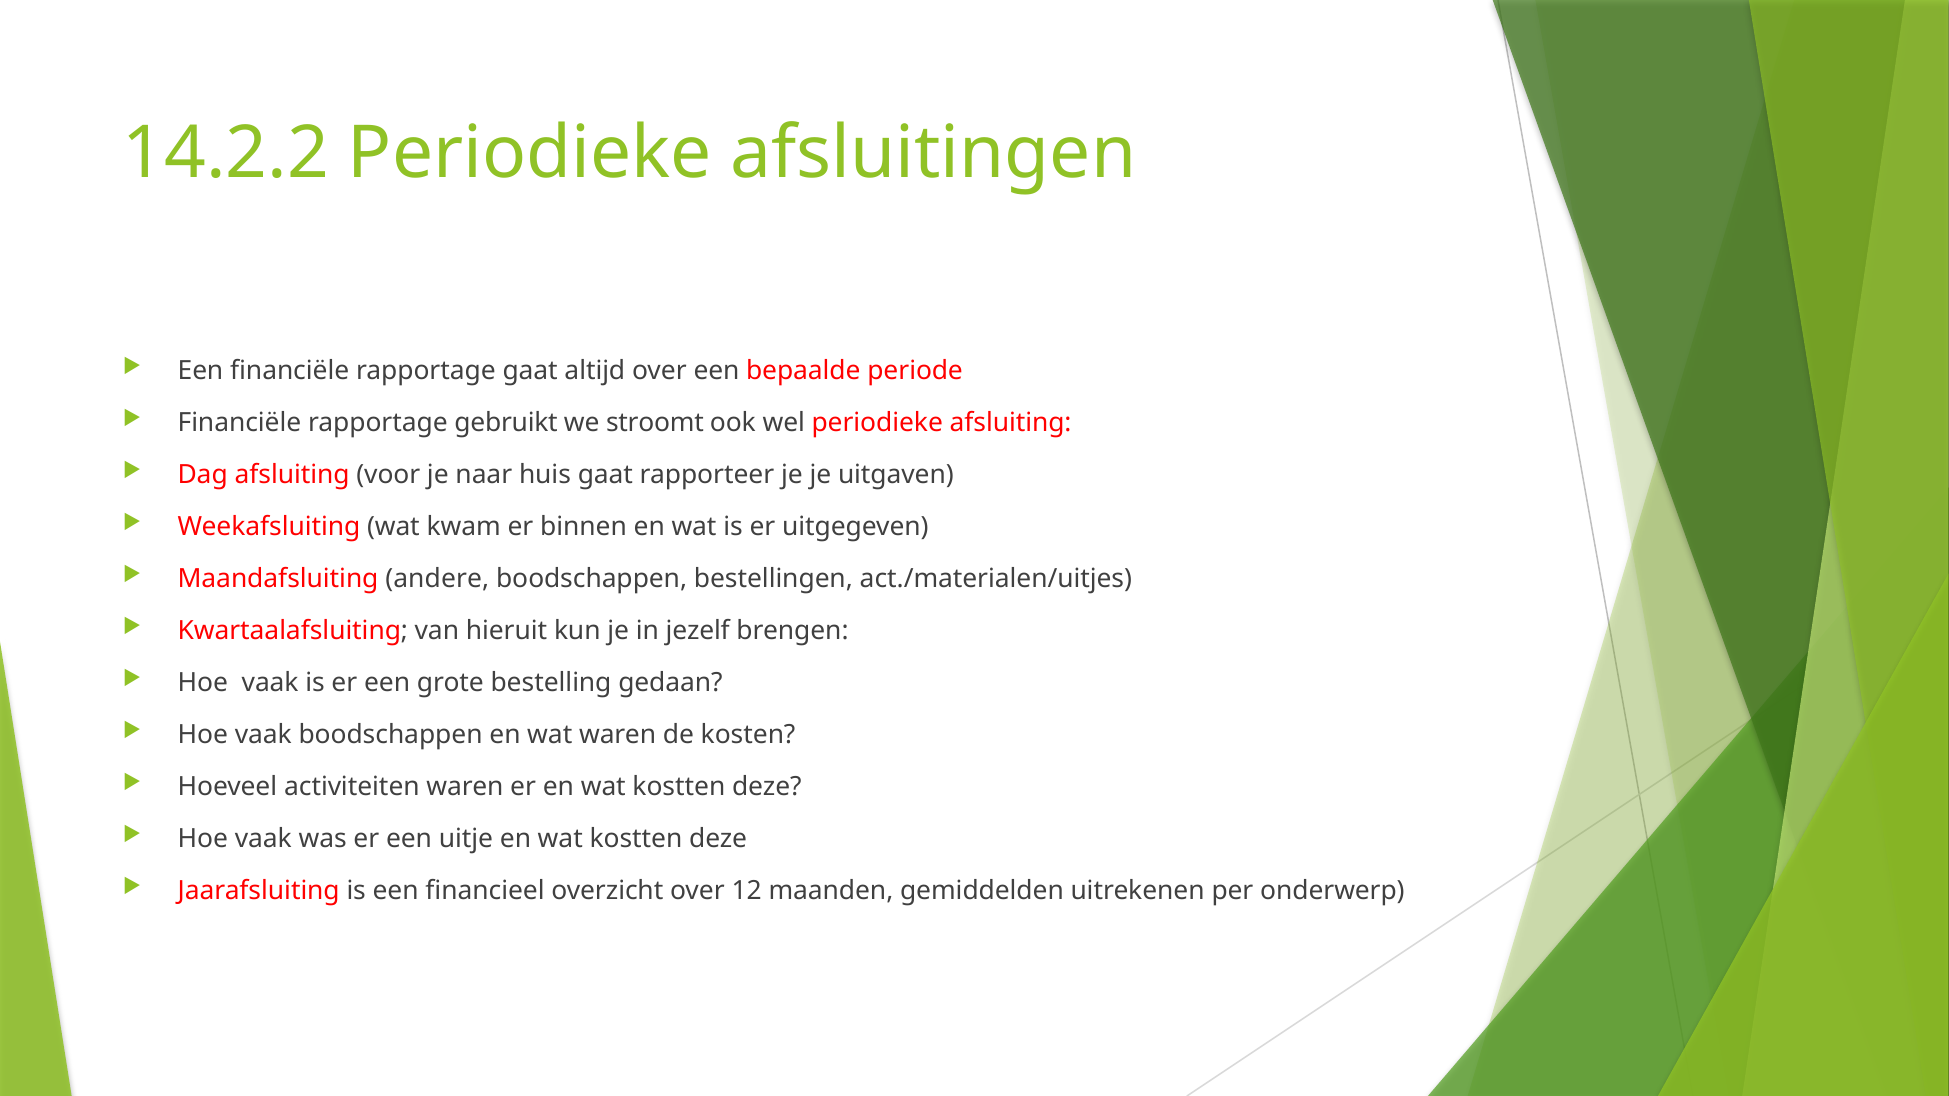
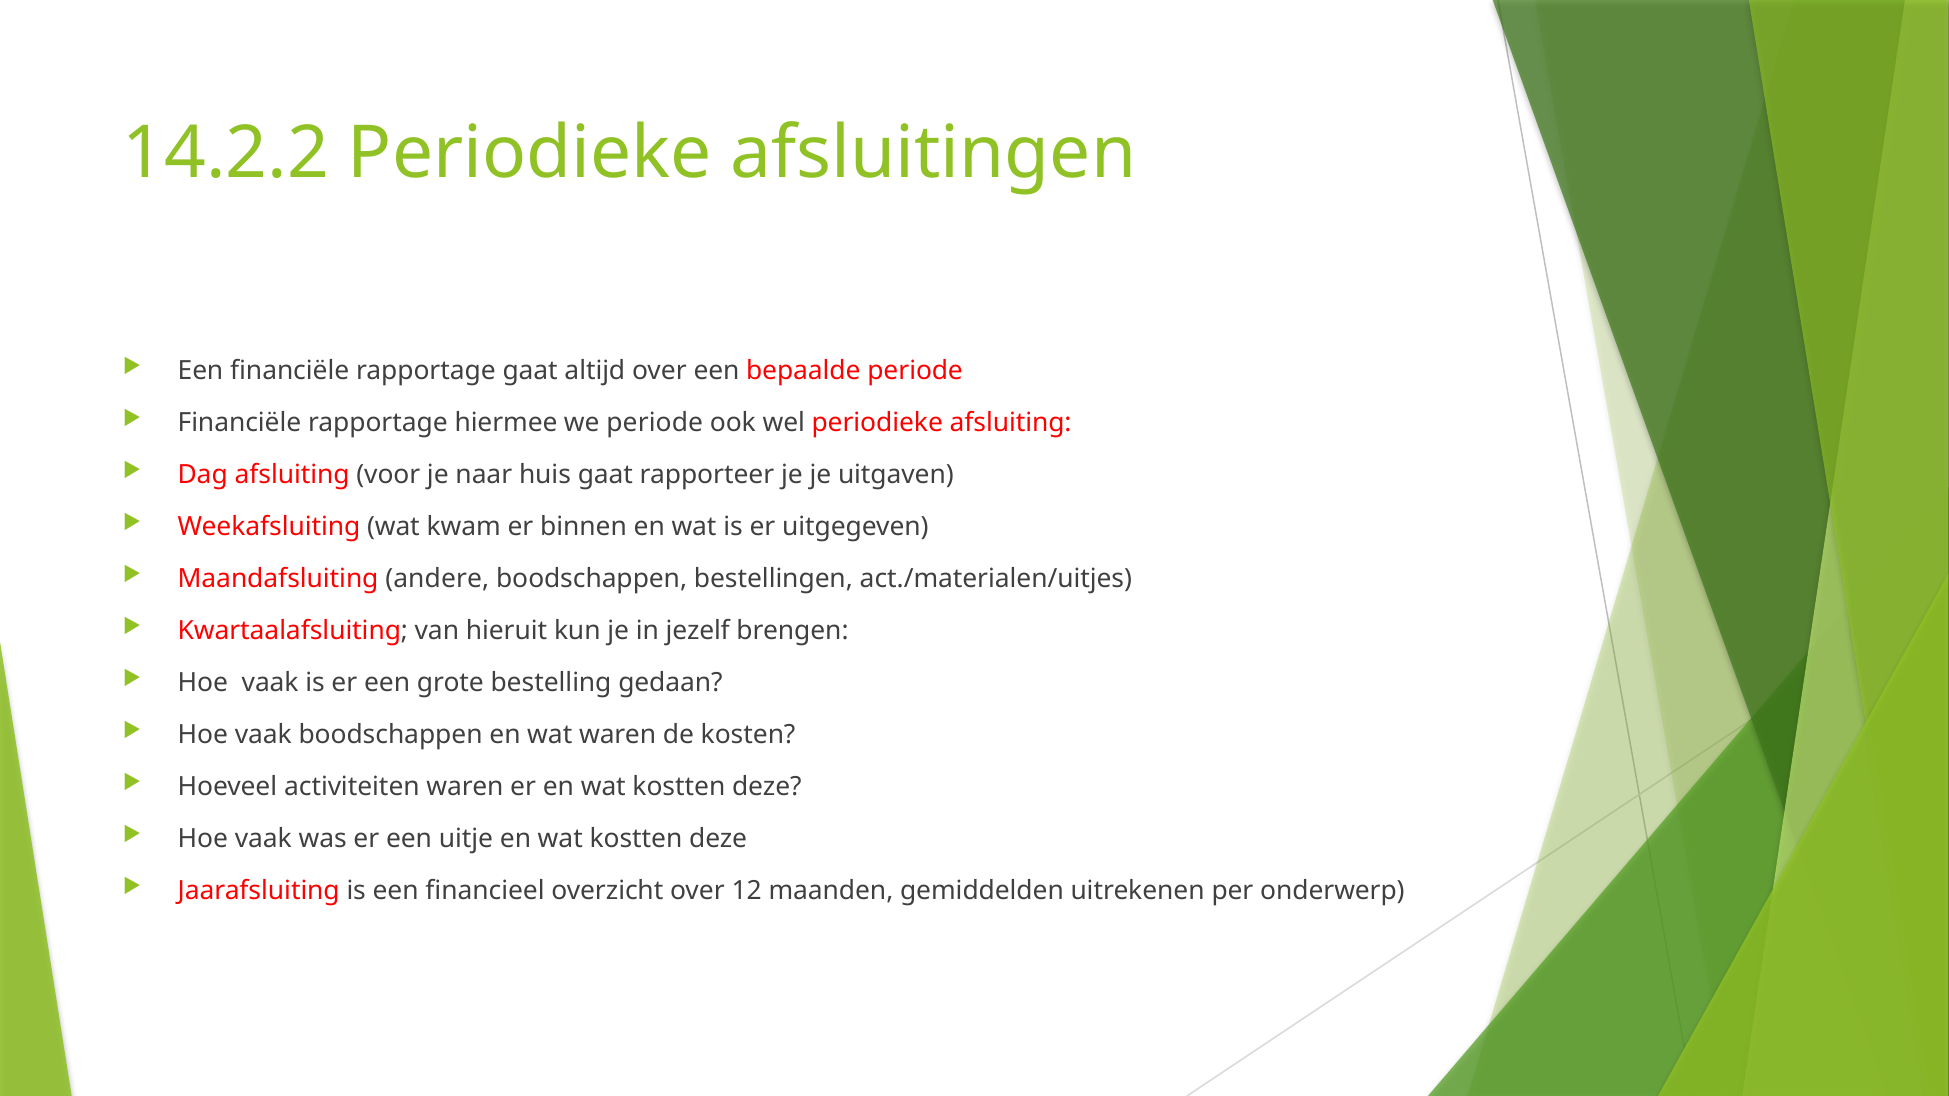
gebruikt: gebruikt -> hiermee (506, 422)
we stroomt: stroomt -> periode (655, 422)
